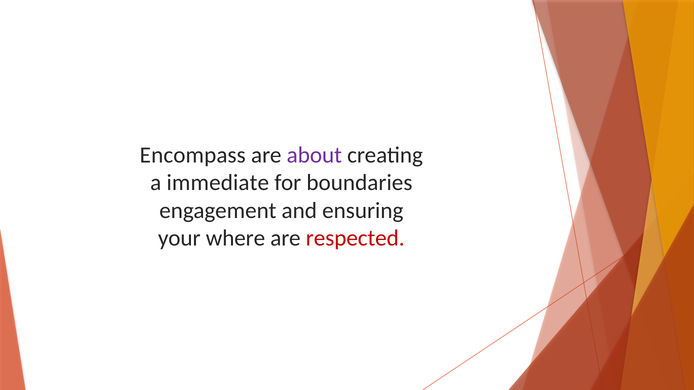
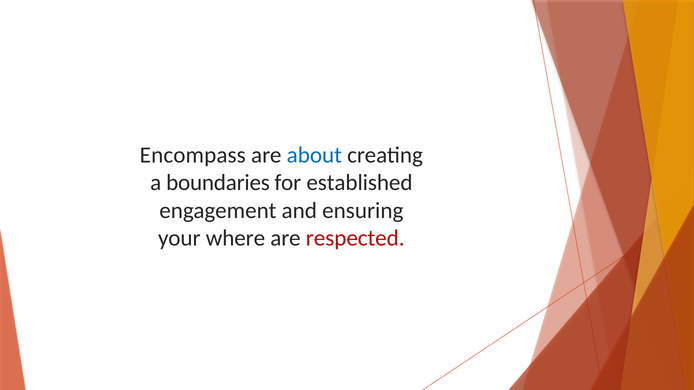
about colour: purple -> blue (314, 155)
immediate: immediate -> boundaries (218, 183)
boundaries: boundaries -> established (359, 183)
